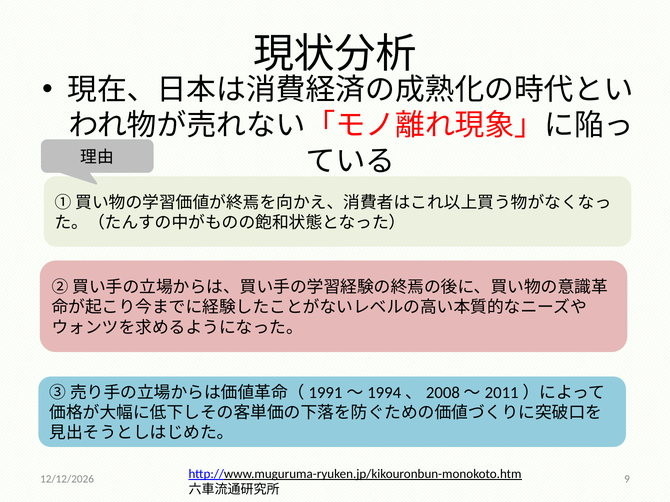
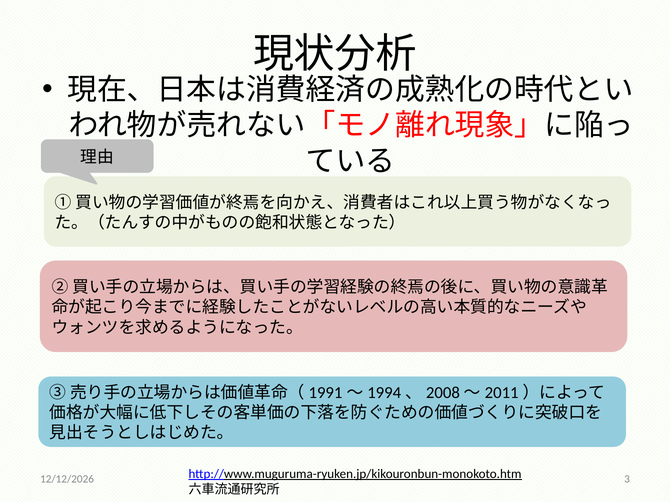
9: 9 -> 3 (627, 480)
